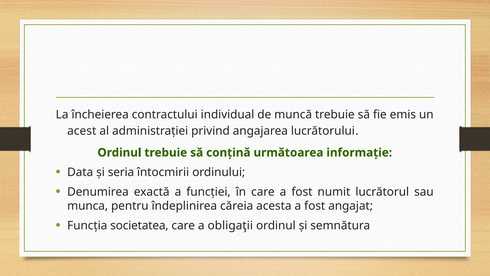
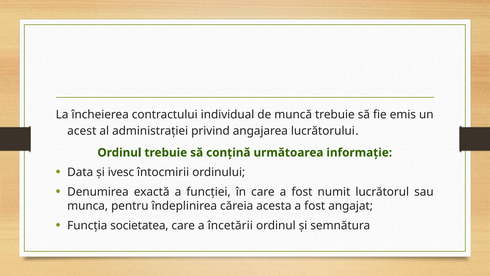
seria: seria -> ivesc (121, 172)
obligaţii: obligaţii -> încetării (230, 225)
